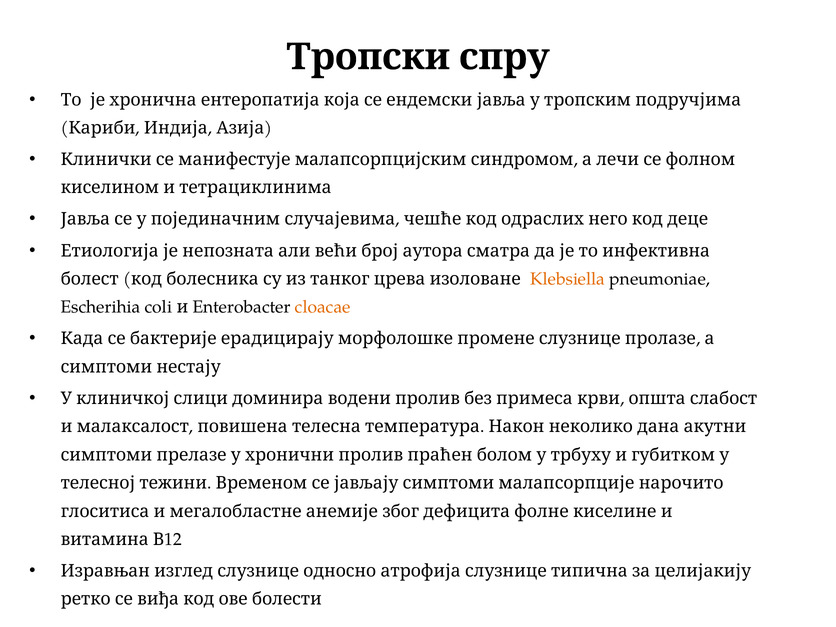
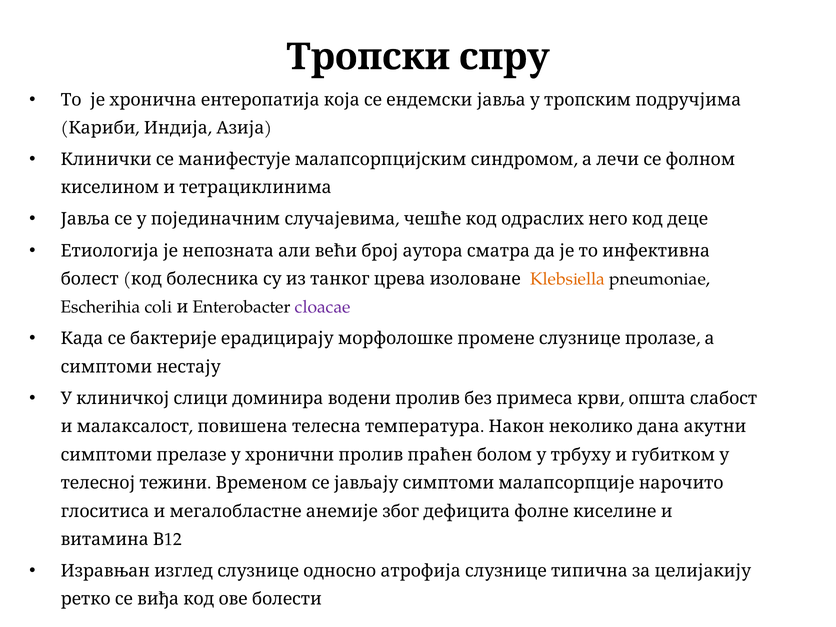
cloacae colour: orange -> purple (323, 307)
